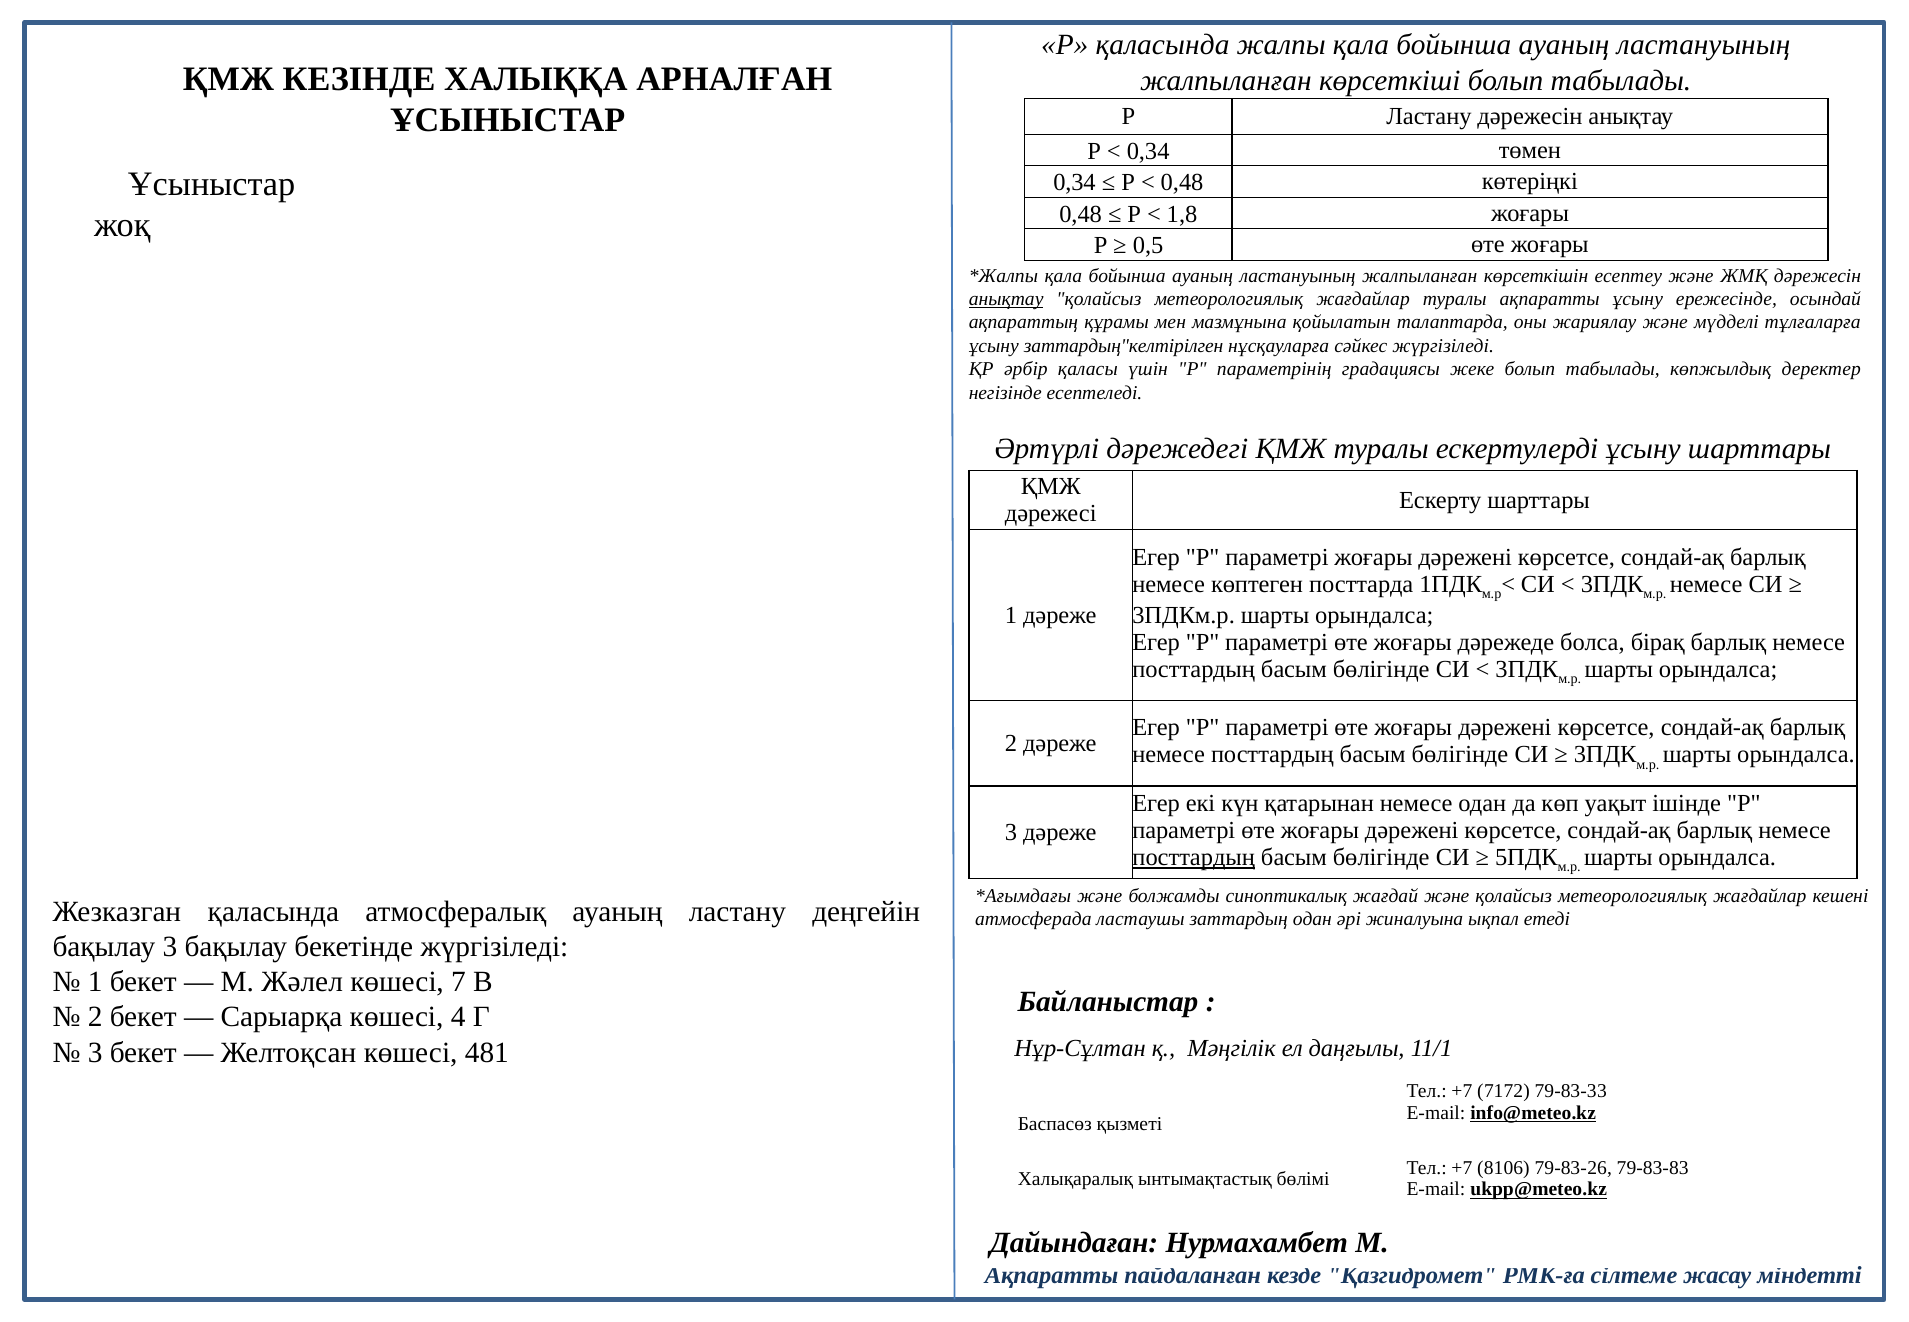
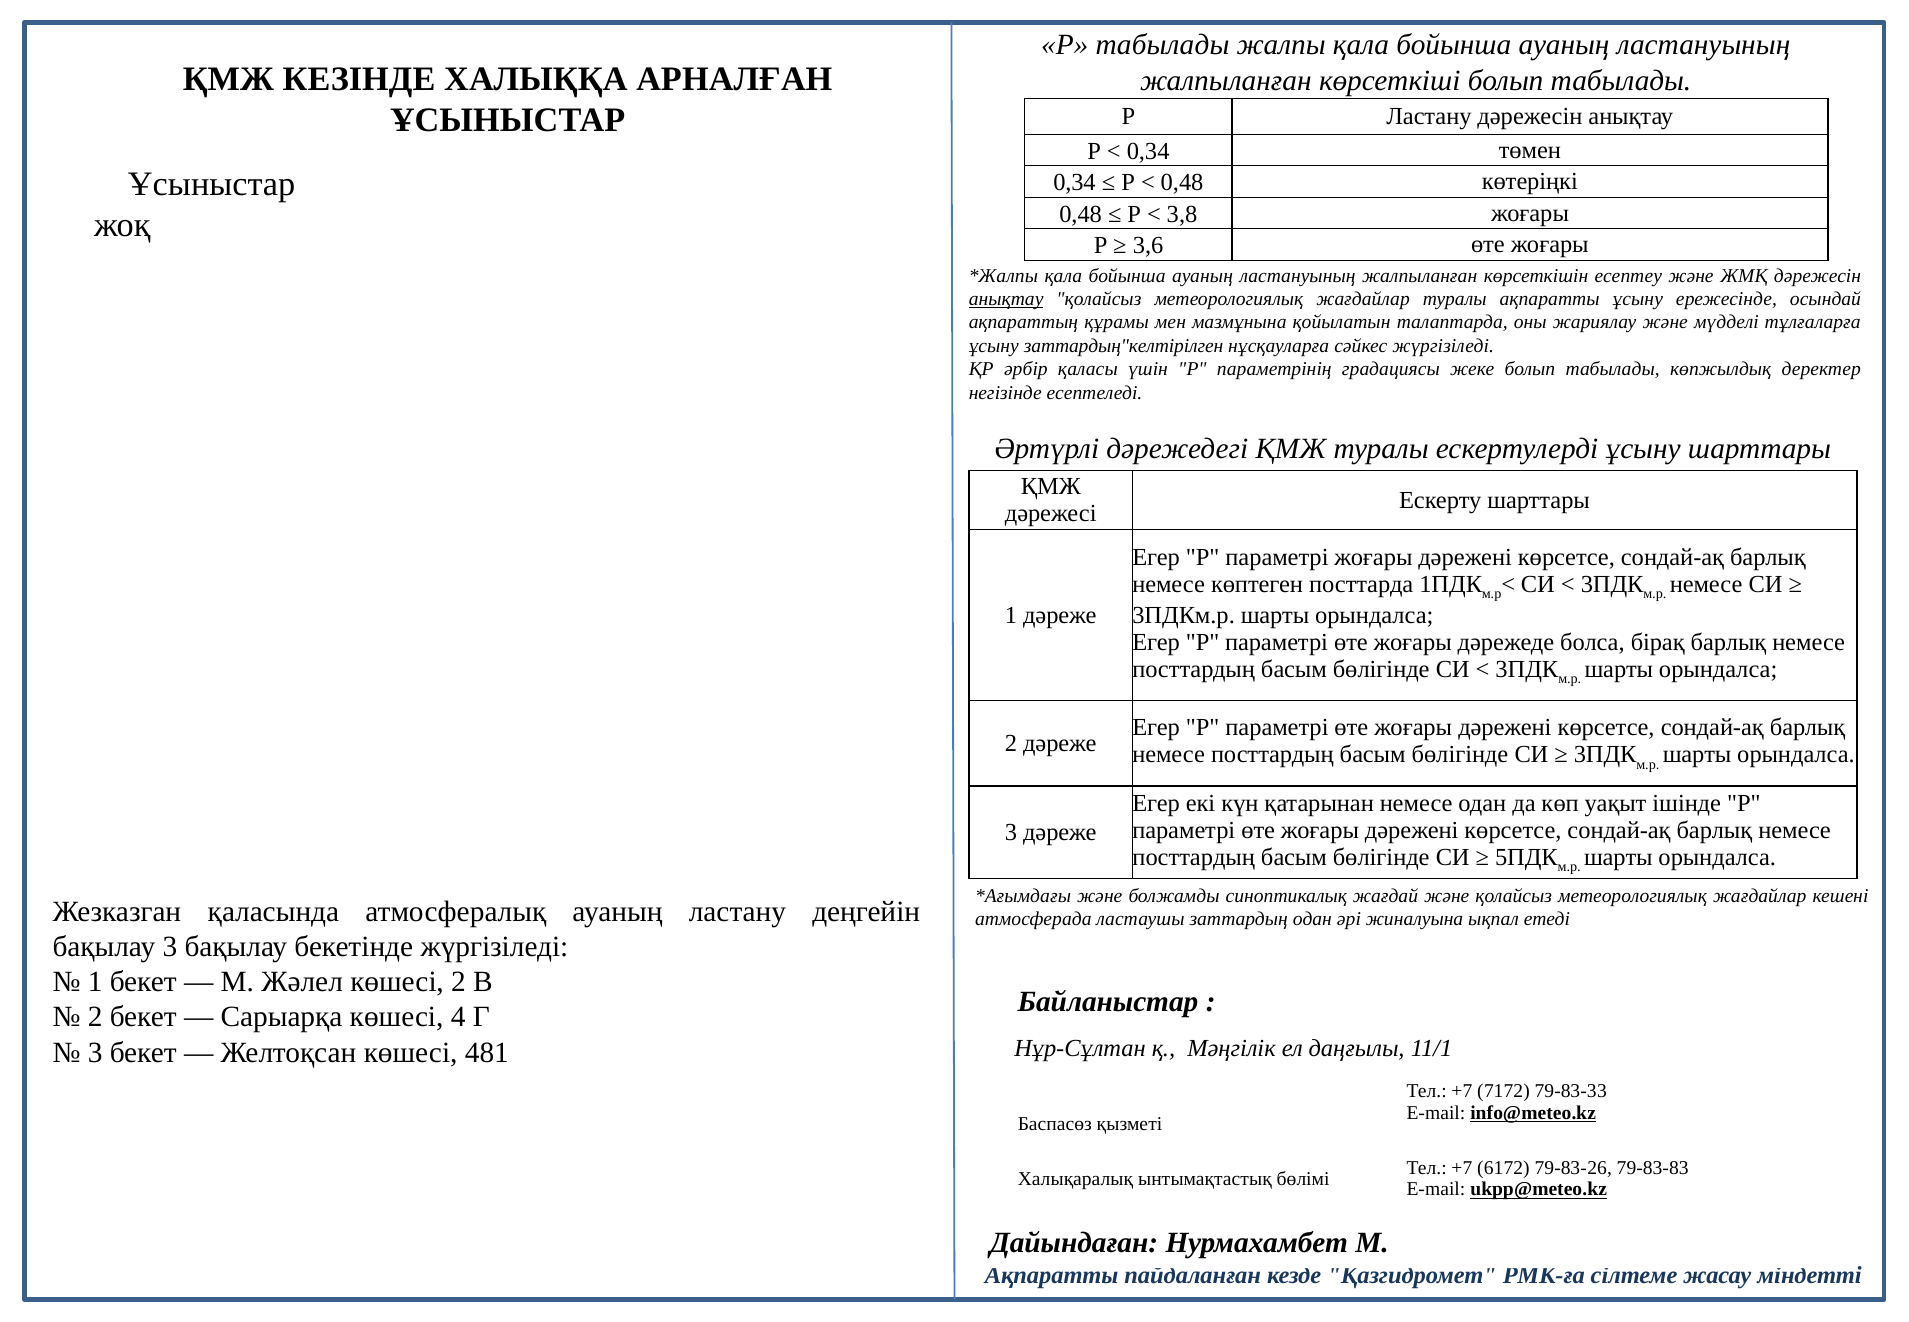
Р қаласында: қаласында -> табылады (1163, 45)
1,8: 1,8 -> 3,8 (1182, 214)
0,5: 0,5 -> 3,6 (1148, 246)
посттардың underline: present -> none (1194, 857)
көшесі 7: 7 -> 2 (458, 982)
8106: 8106 -> 6172 (1503, 1167)
